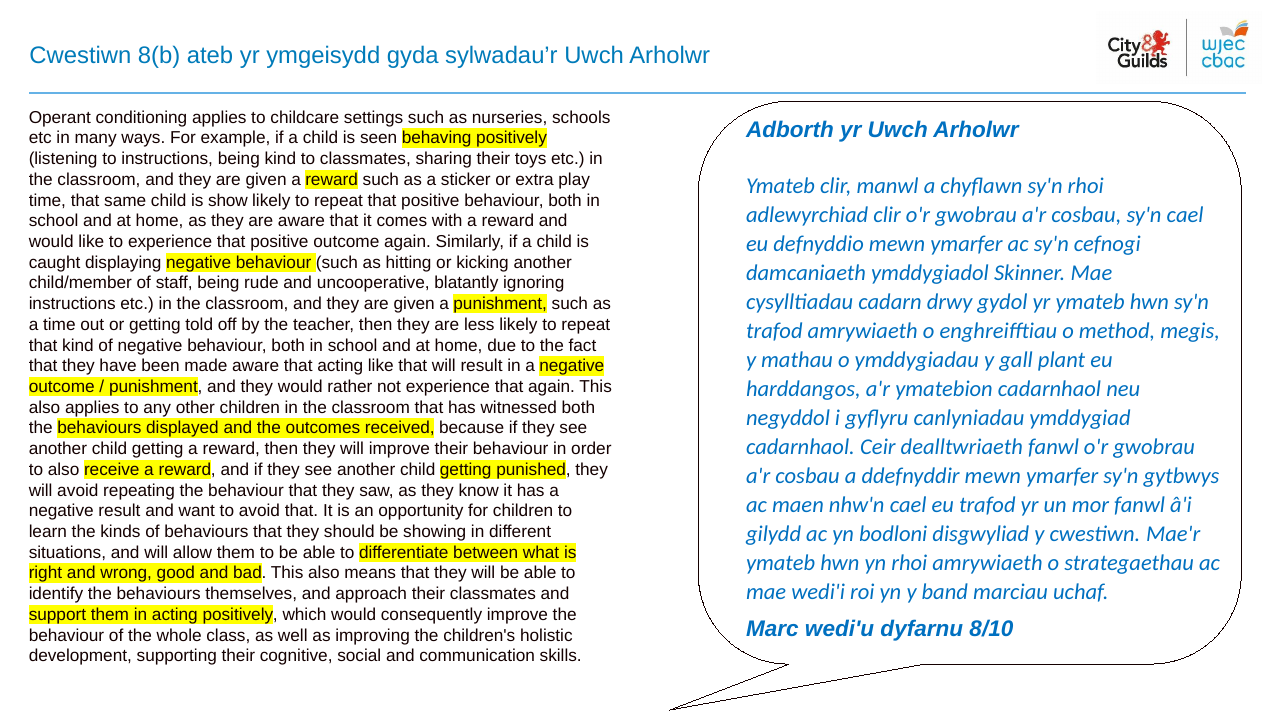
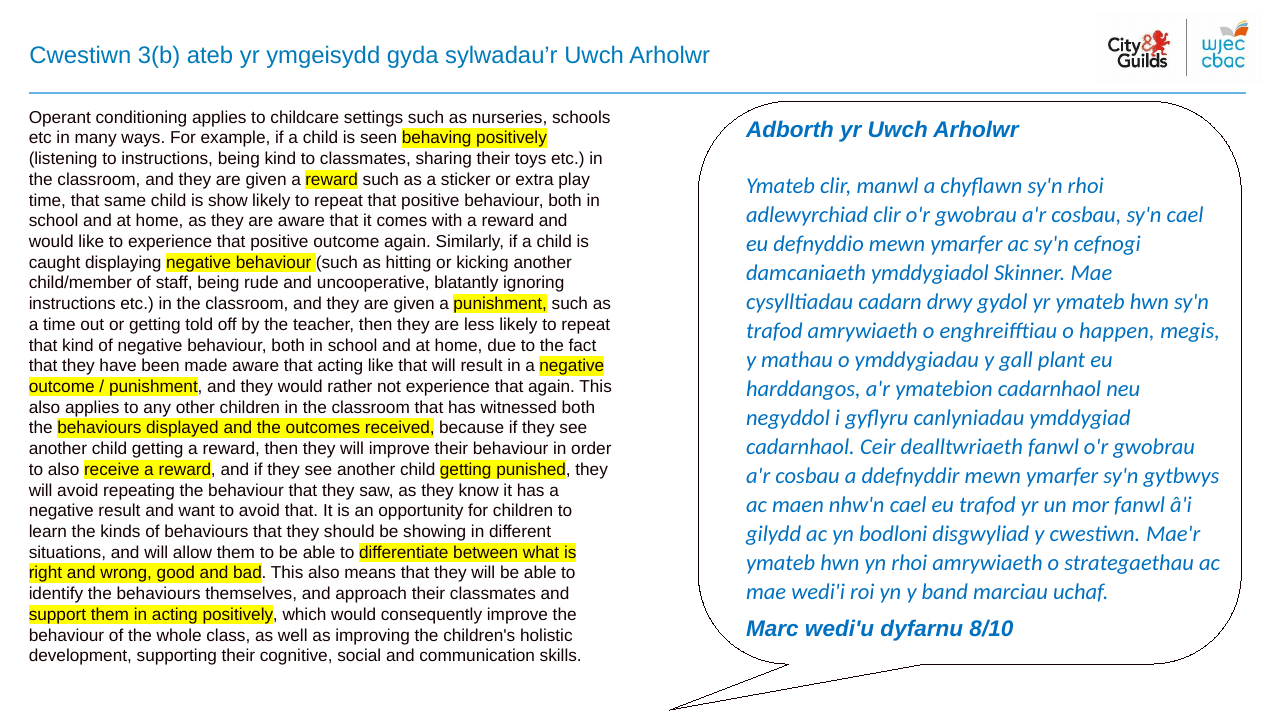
8(b: 8(b -> 3(b (159, 55)
method: method -> happen (1117, 331)
